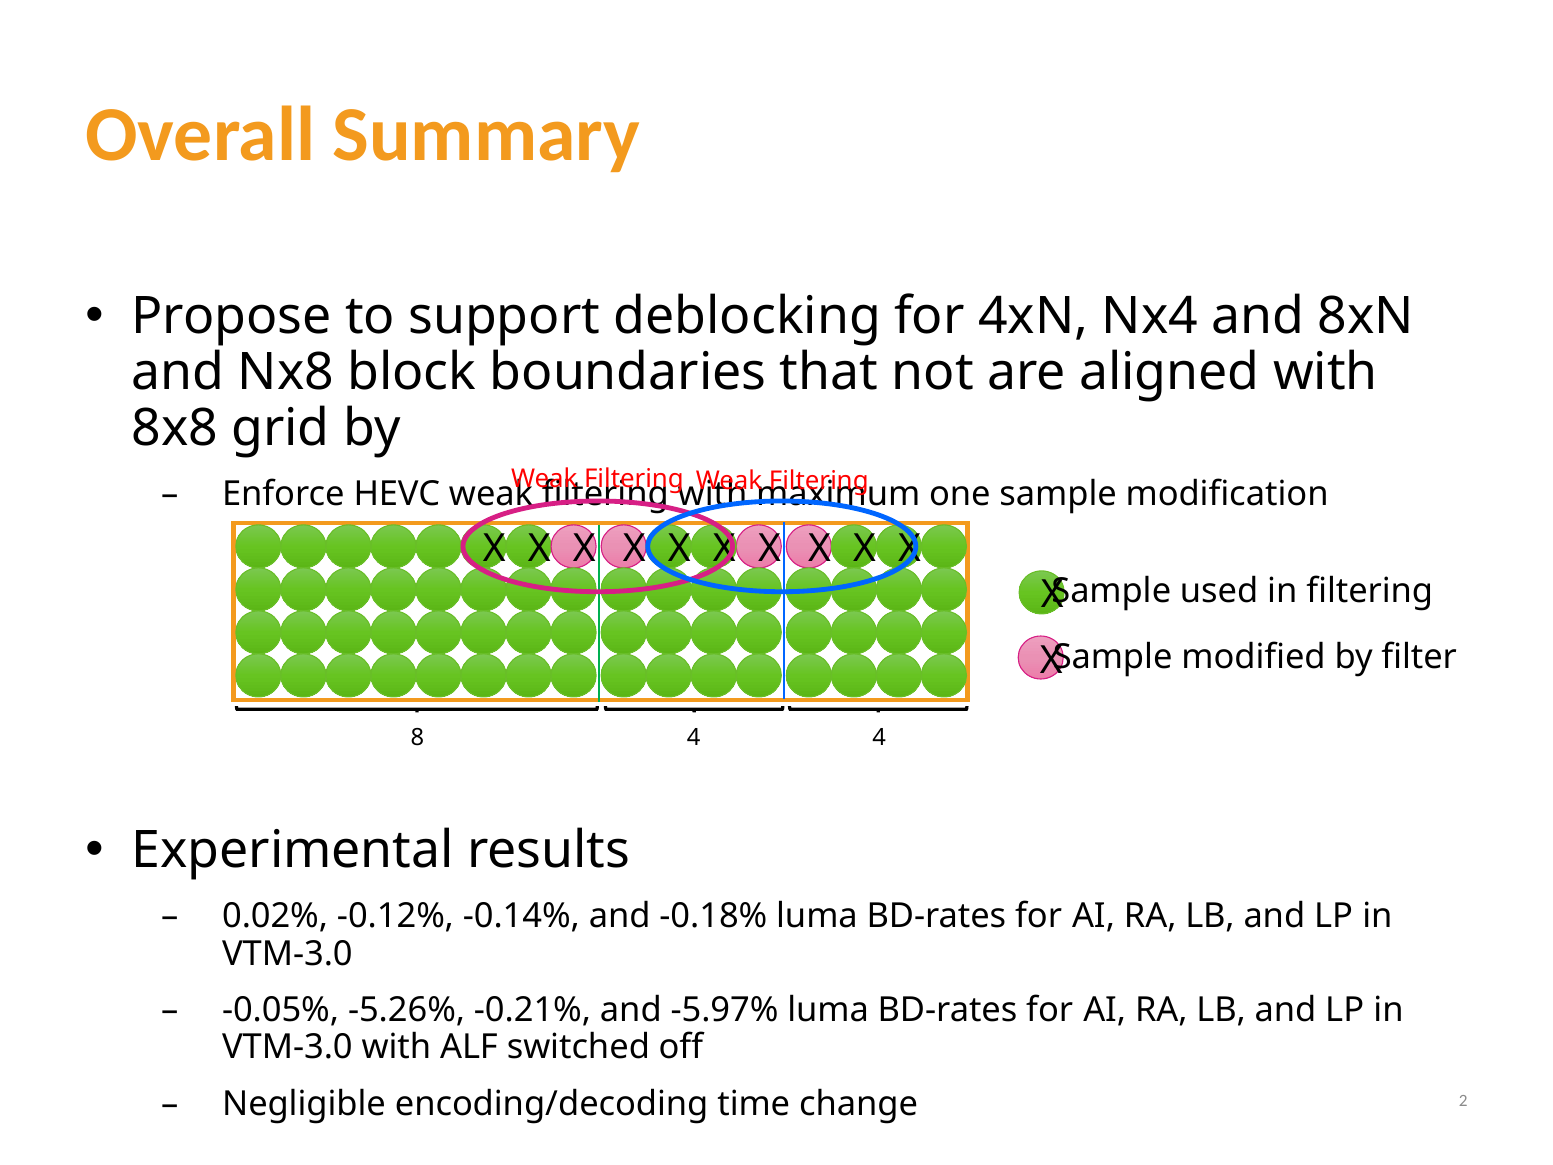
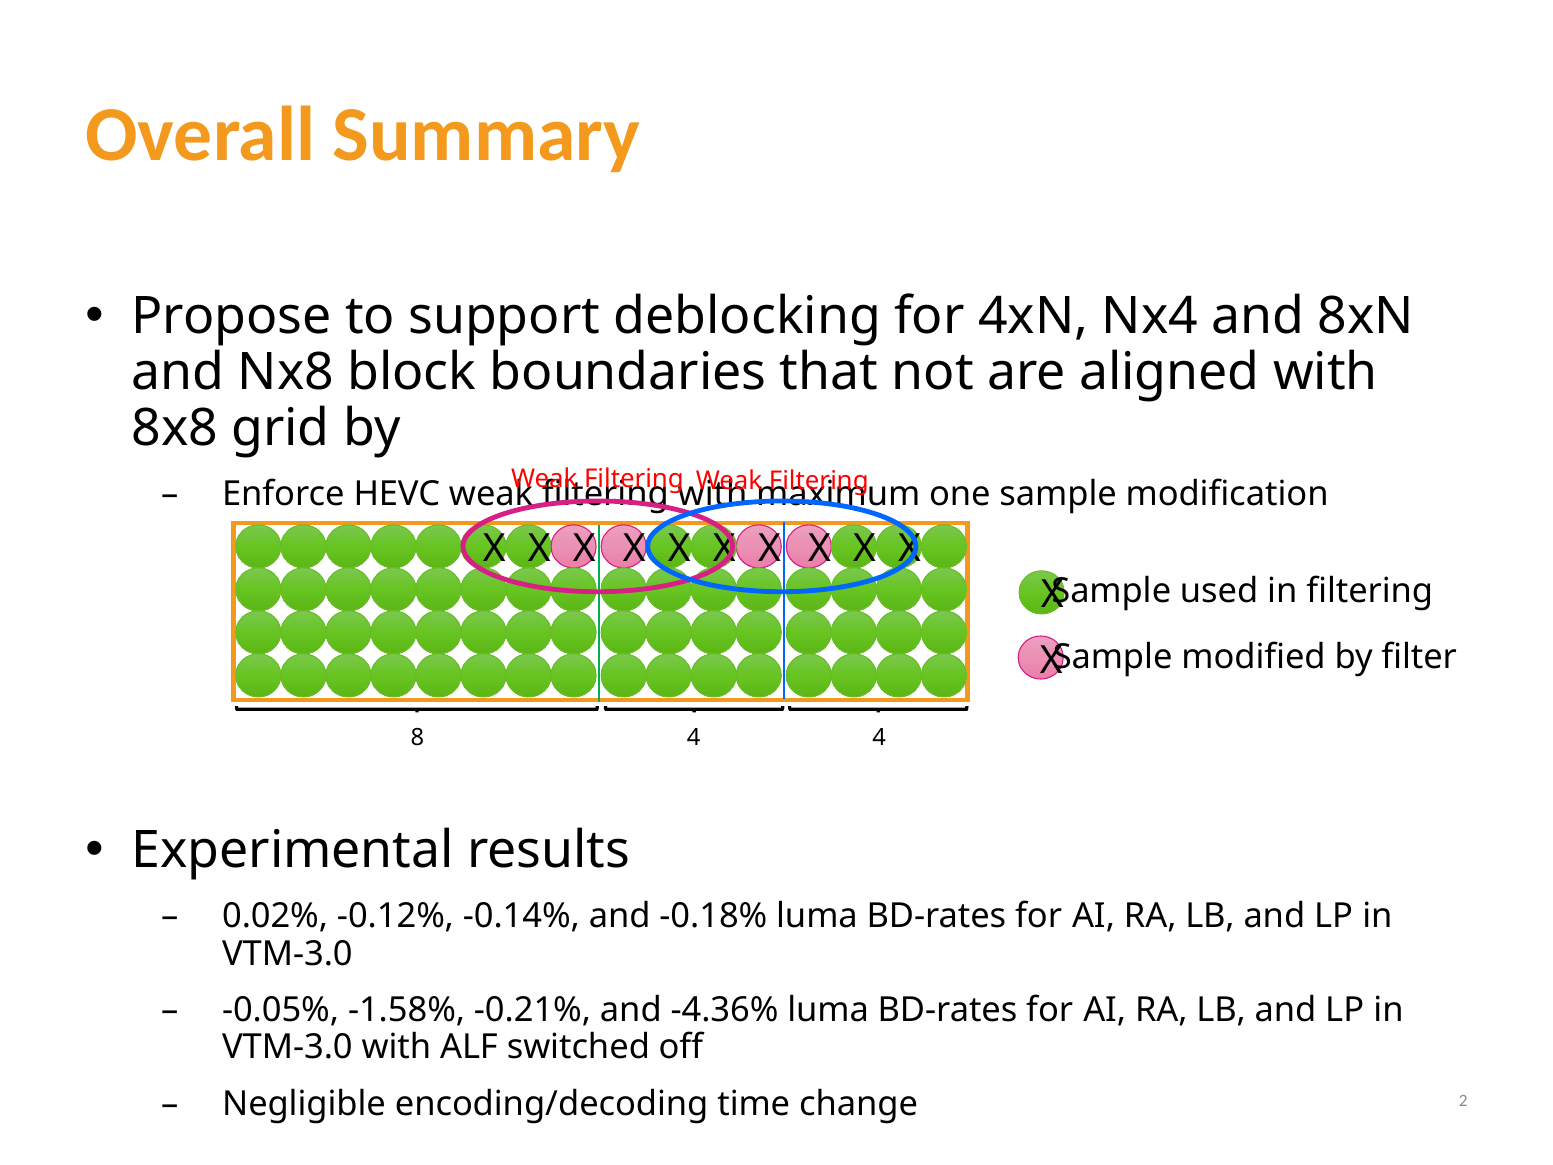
-5.26%: -5.26% -> -1.58% (407, 1010)
-5.97%: -5.97% -> -4.36% (724, 1010)
